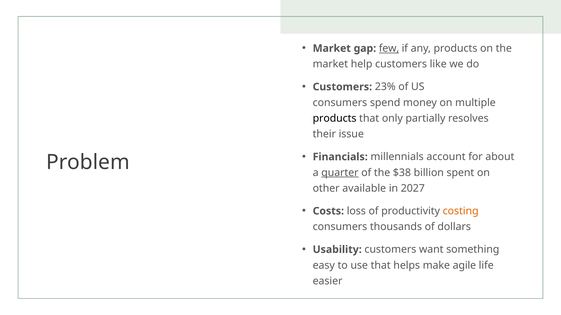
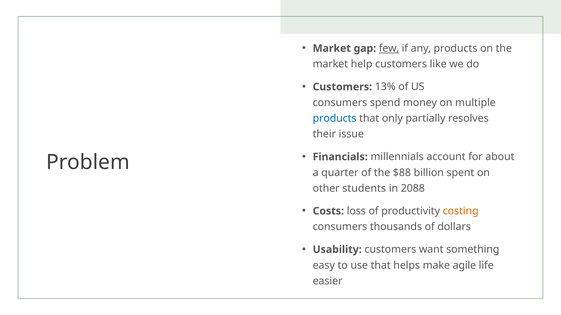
23%: 23% -> 13% (385, 87)
products colour: black -> blue (335, 119)
quarter underline: present -> none (340, 173)
$38: $38 -> $88 (402, 173)
available: available -> students (364, 189)
2027: 2027 -> 2088 (413, 189)
